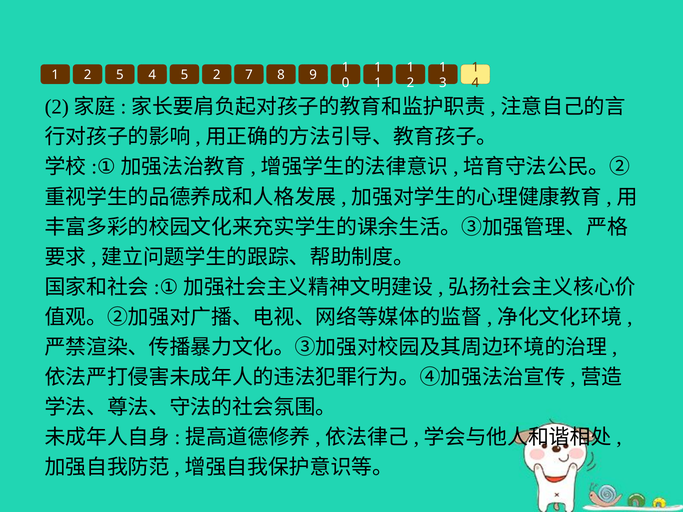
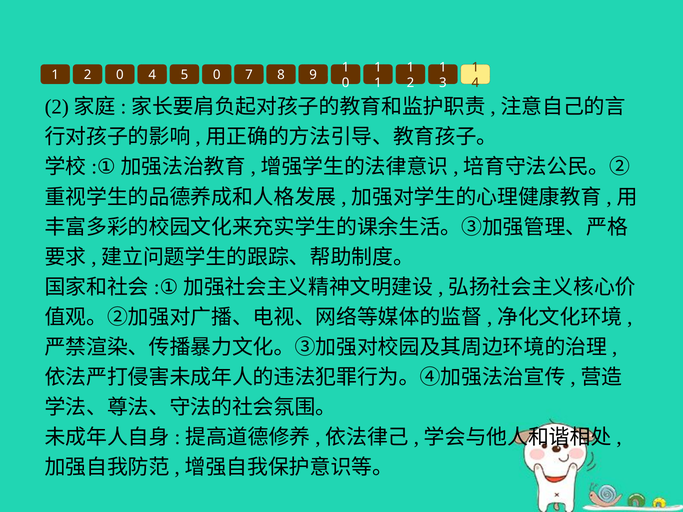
2 5: 5 -> 0 (120, 75)
5 2: 2 -> 0 (217, 75)
